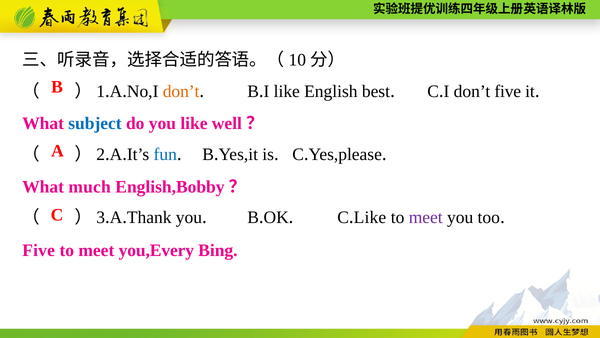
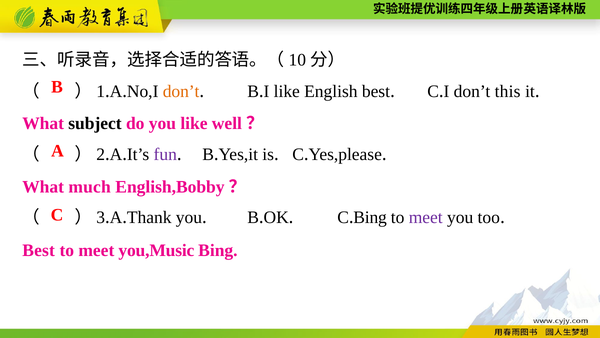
don’t five: five -> this (508, 91)
subject colour: blue -> black (95, 123)
fun colour: blue -> purple (165, 154)
Like: Like -> Bing (370, 217)
Five: Five -> Best (39, 250)
you,Every: you,Every -> you,Music (156, 250)
